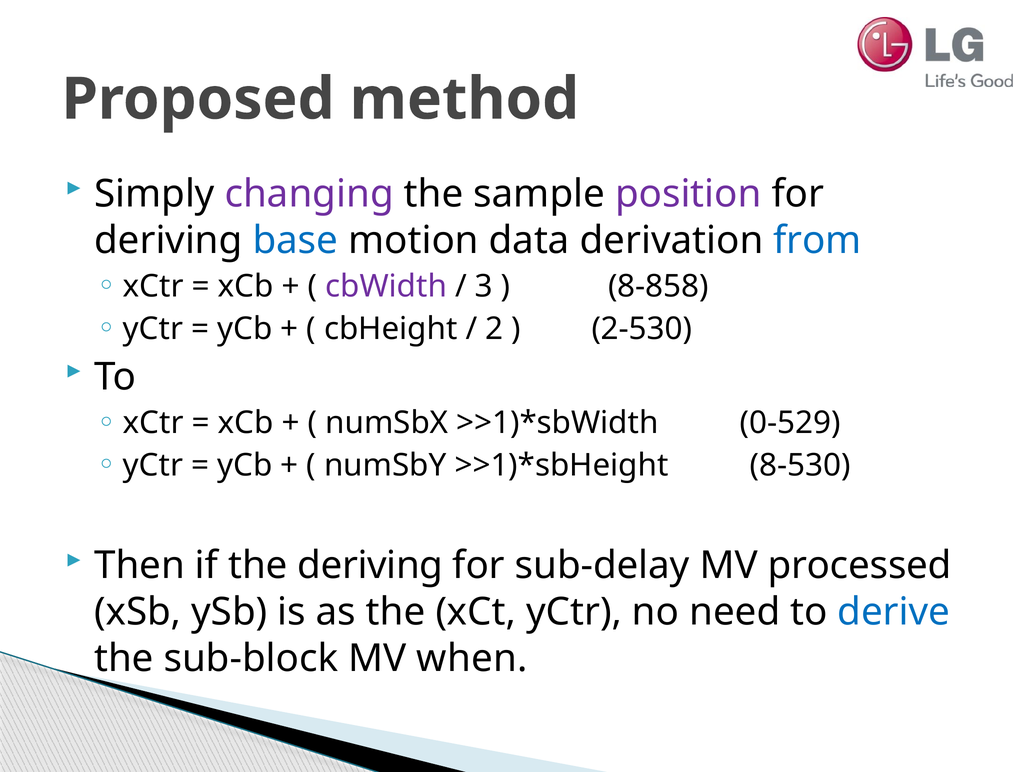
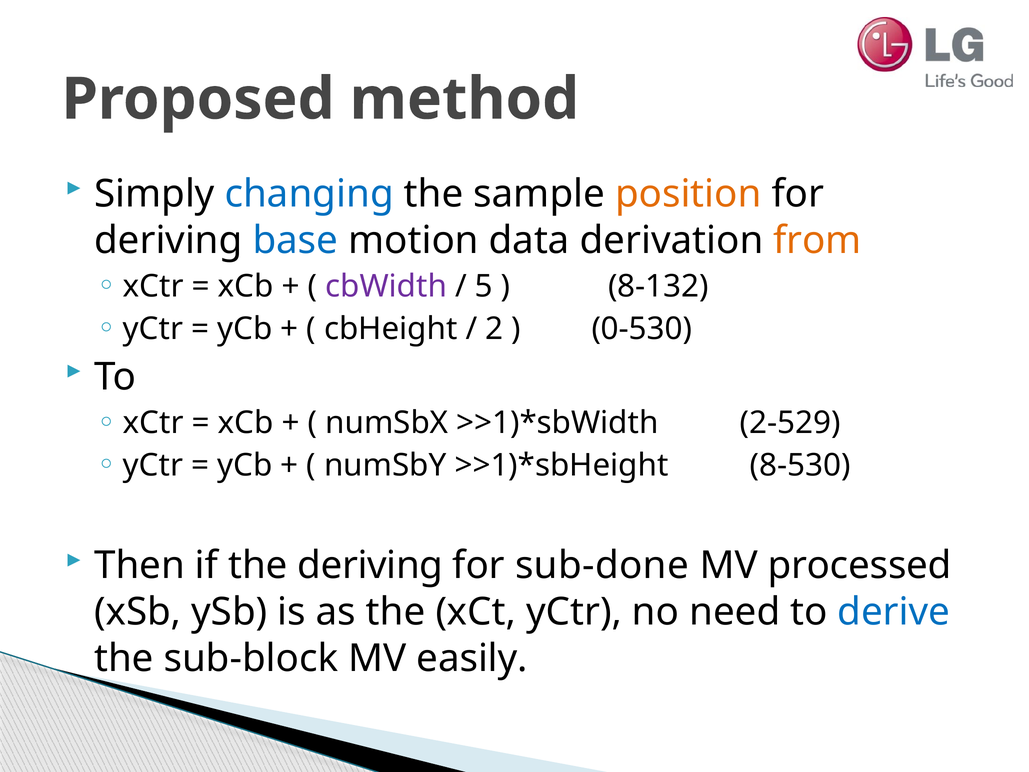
changing colour: purple -> blue (309, 194)
position colour: purple -> orange (688, 194)
from colour: blue -> orange (817, 240)
3: 3 -> 5 (484, 286)
8‑858: 8‑858 -> 8‑132 (658, 286)
2‑530: 2‑530 -> 0‑530 (642, 329)
0‑529: 0‑529 -> 2‑529 (790, 423)
sub-delay: sub-delay -> sub-done (602, 566)
when: when -> easily (472, 658)
